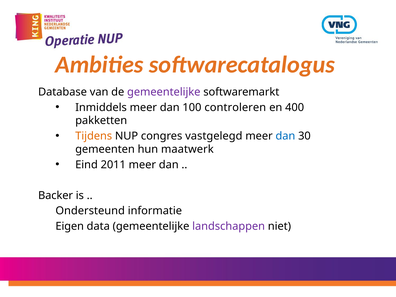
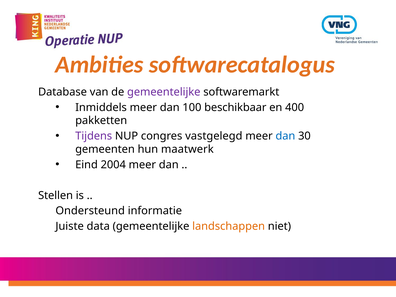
controleren: controleren -> beschikbaar (235, 107)
Tijdens colour: orange -> purple (94, 136)
2011: 2011 -> 2004 (113, 165)
Backer: Backer -> Stellen (56, 195)
Eigen: Eigen -> Juiste (70, 226)
landschappen colour: purple -> orange (229, 226)
